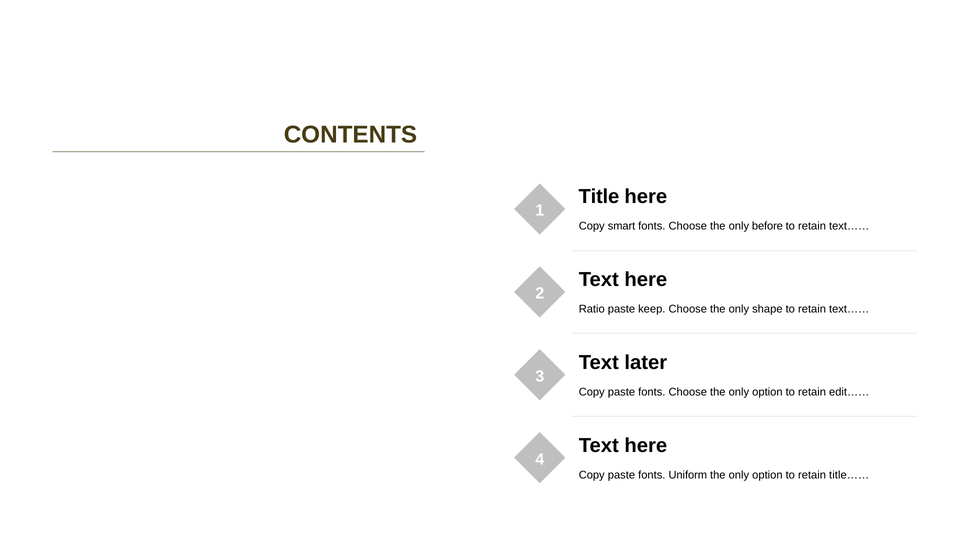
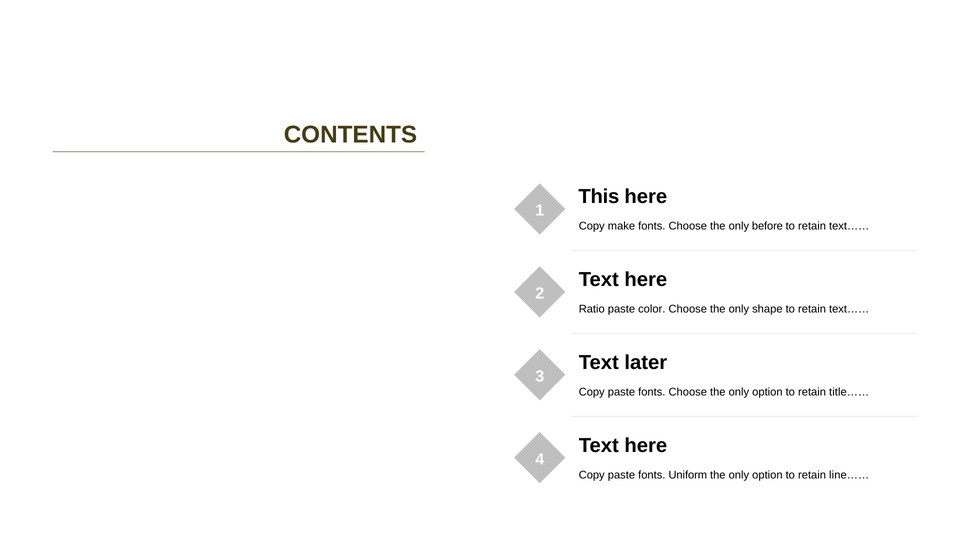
Title: Title -> This (599, 197)
smart: smart -> make (621, 226)
keep: keep -> color (652, 309)
edit……: edit…… -> title…… (849, 392)
title……: title…… -> line…… (849, 475)
